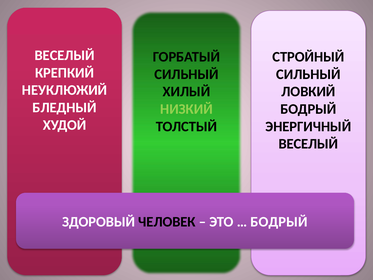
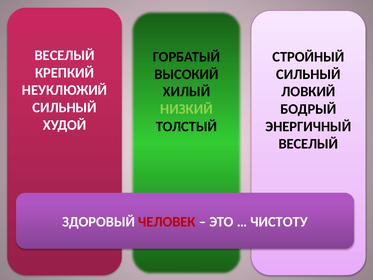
СИЛЬНЫЙ: СИЛЬНЫЙ -> ВЫСОКИЙ (186, 74)
БЛЕДНЫЙ: БЛЕДНЫЙ -> СИЛЬНЫЙ (65, 108)
ЧЕЛОВЕК colour: black -> red (167, 222)
БОДРЫЙ: БОДРЫЙ -> ЧИСТОТУ (279, 222)
